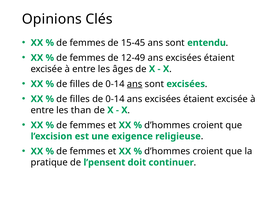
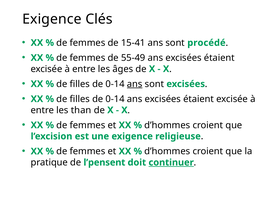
Opinions: Opinions -> Exigence (52, 19)
15-45: 15-45 -> 15-41 (133, 43)
entendu: entendu -> procédé (206, 43)
12-49: 12-49 -> 55-49 (133, 58)
continuer underline: none -> present (171, 163)
